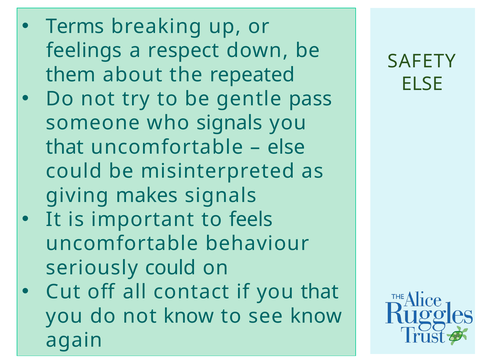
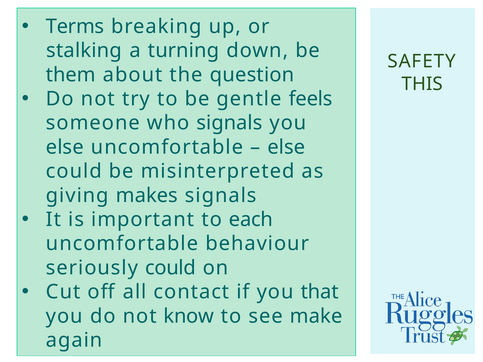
feelings: feelings -> stalking (84, 51)
respect: respect -> turning (184, 51)
repeated: repeated -> question (252, 75)
ELSE: ELSE -> THIS (422, 84)
pass: pass -> feels (311, 99)
that: that -> else (65, 147)
feels: feels -> each (251, 220)
see know: know -> make (316, 316)
